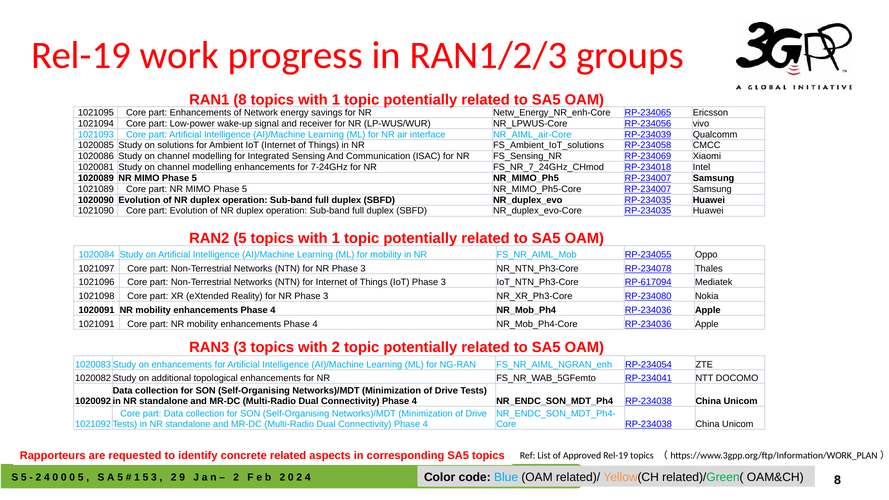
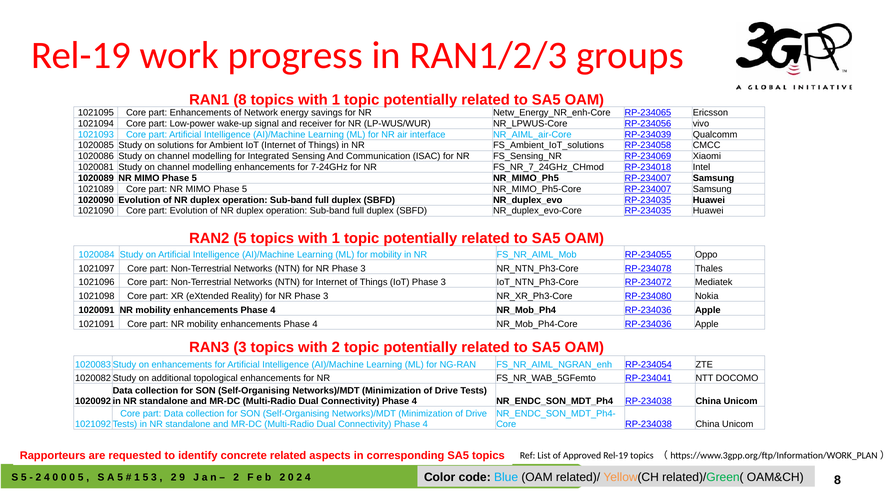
RP-617094: RP-617094 -> RP-234072 (648, 282)
